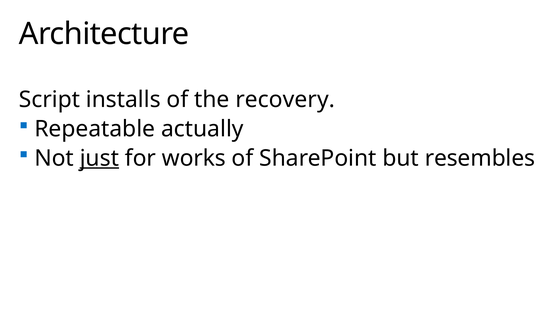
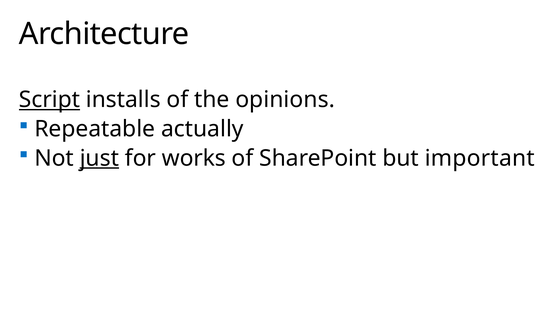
Script underline: none -> present (49, 100)
recovery: recovery -> opinions (285, 100)
resembles: resembles -> important (480, 158)
